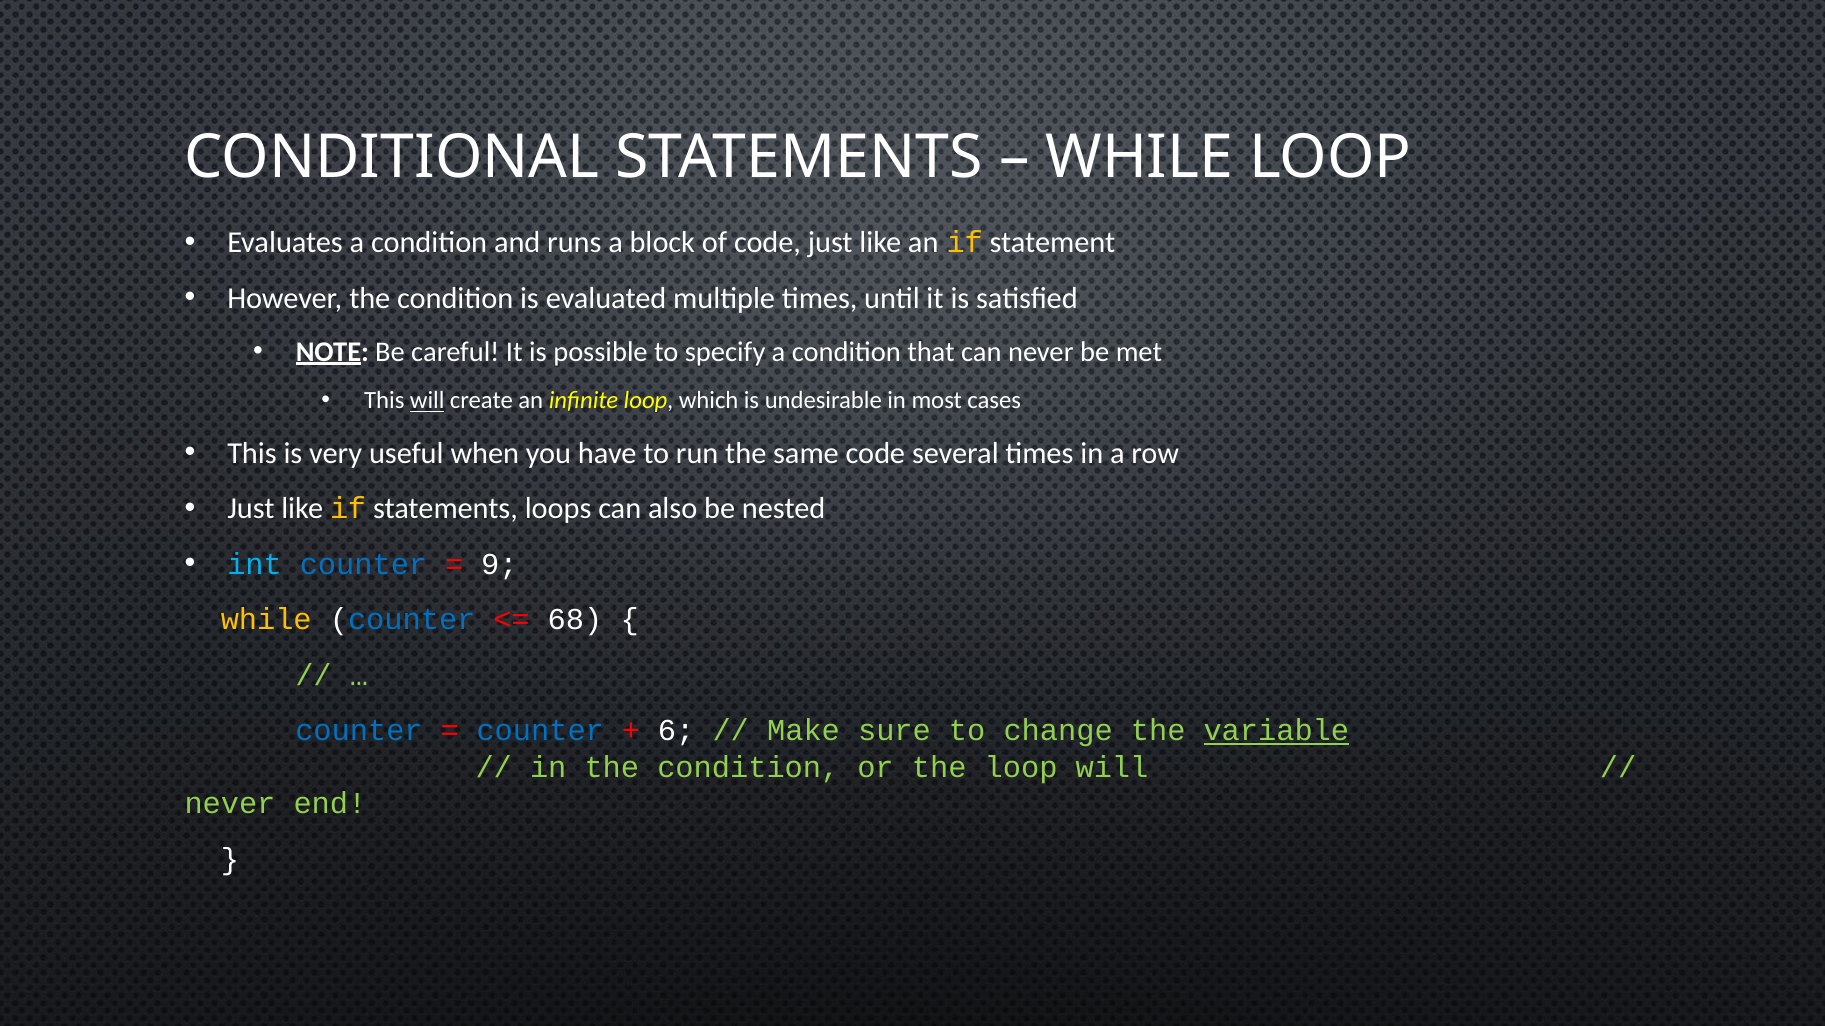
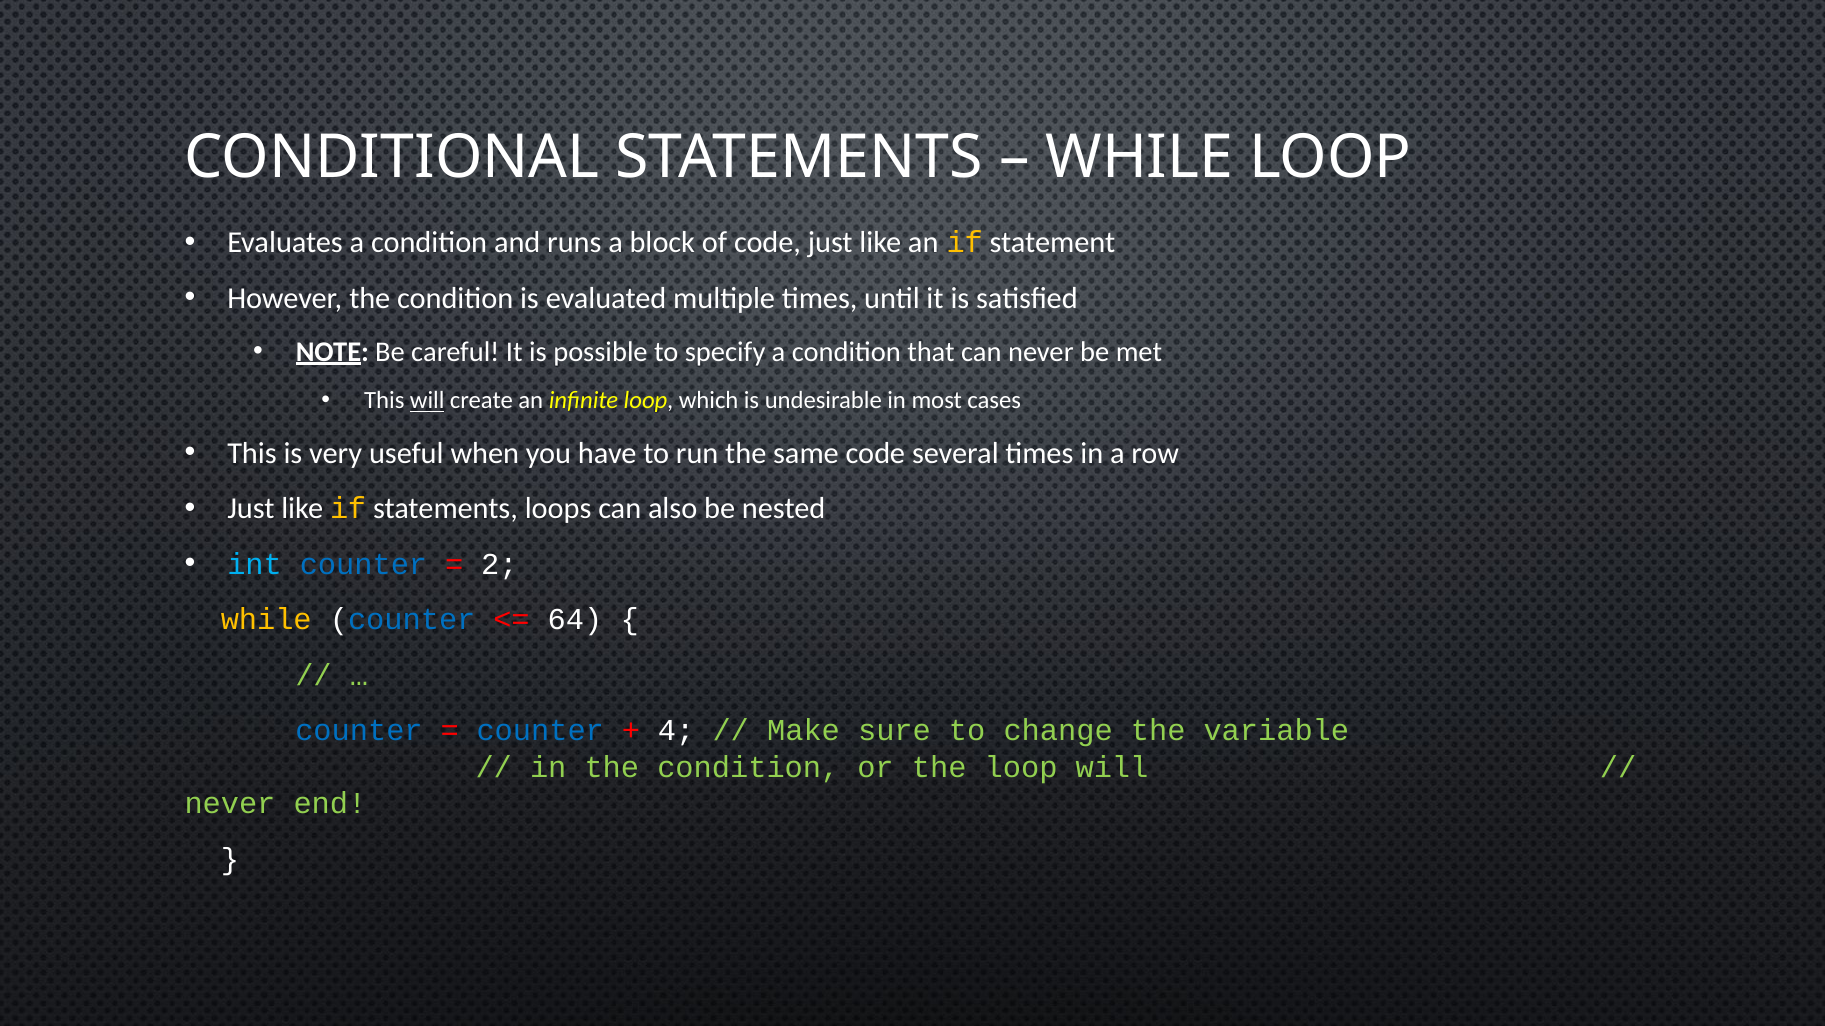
9: 9 -> 2 (499, 565)
68: 68 -> 64 (575, 620)
6: 6 -> 4 (676, 731)
variable underline: present -> none (1276, 731)
